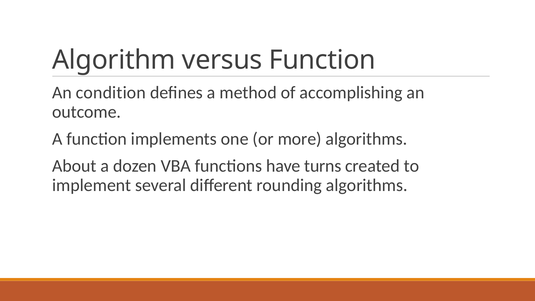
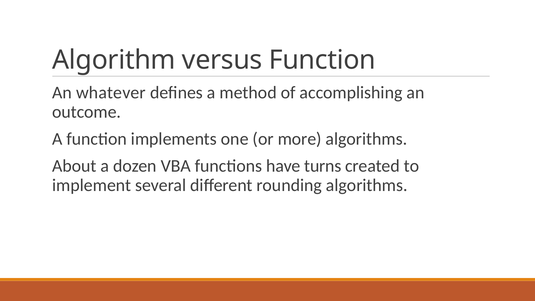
condition: condition -> whatever (111, 93)
